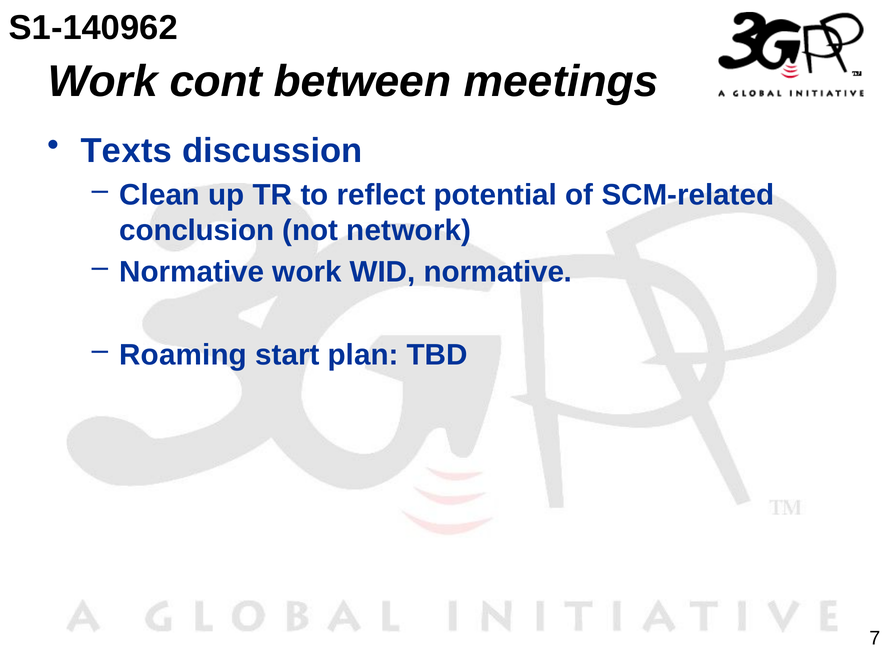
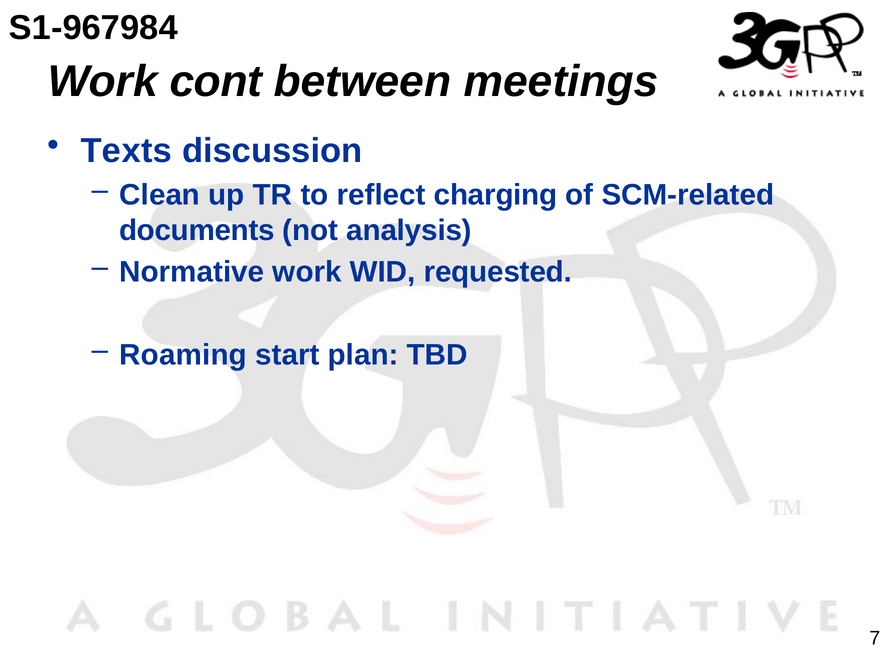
S1-140962: S1-140962 -> S1-967984 (93, 28)
potential: potential -> charging (496, 195)
conclusion: conclusion -> documents (197, 230)
network: network -> analysis (409, 230)
WID normative: normative -> requested (498, 272)
